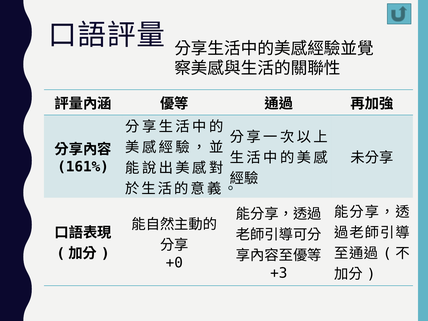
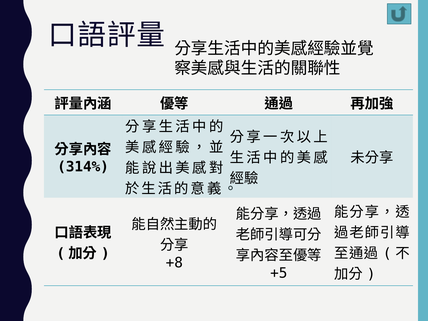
161%: 161% -> 314% (83, 167)
+0: +0 -> +8 (174, 263)
+3: +3 -> +5 (279, 273)
